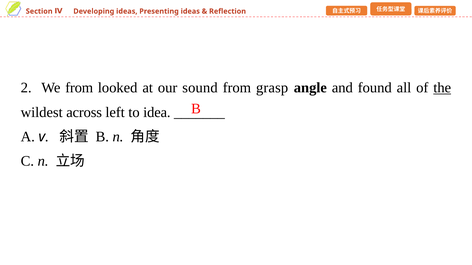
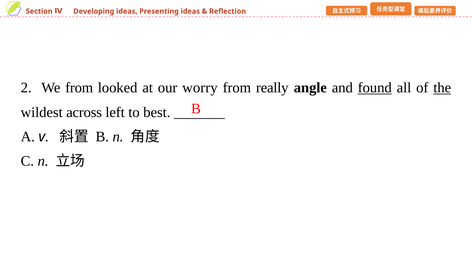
sound: sound -> worry (200, 88)
grasp: grasp -> really (272, 88)
found underline: none -> present (375, 88)
idea: idea -> best (157, 112)
